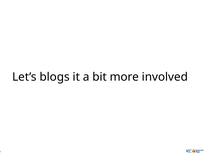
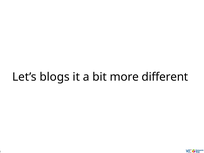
involved: involved -> different (165, 77)
